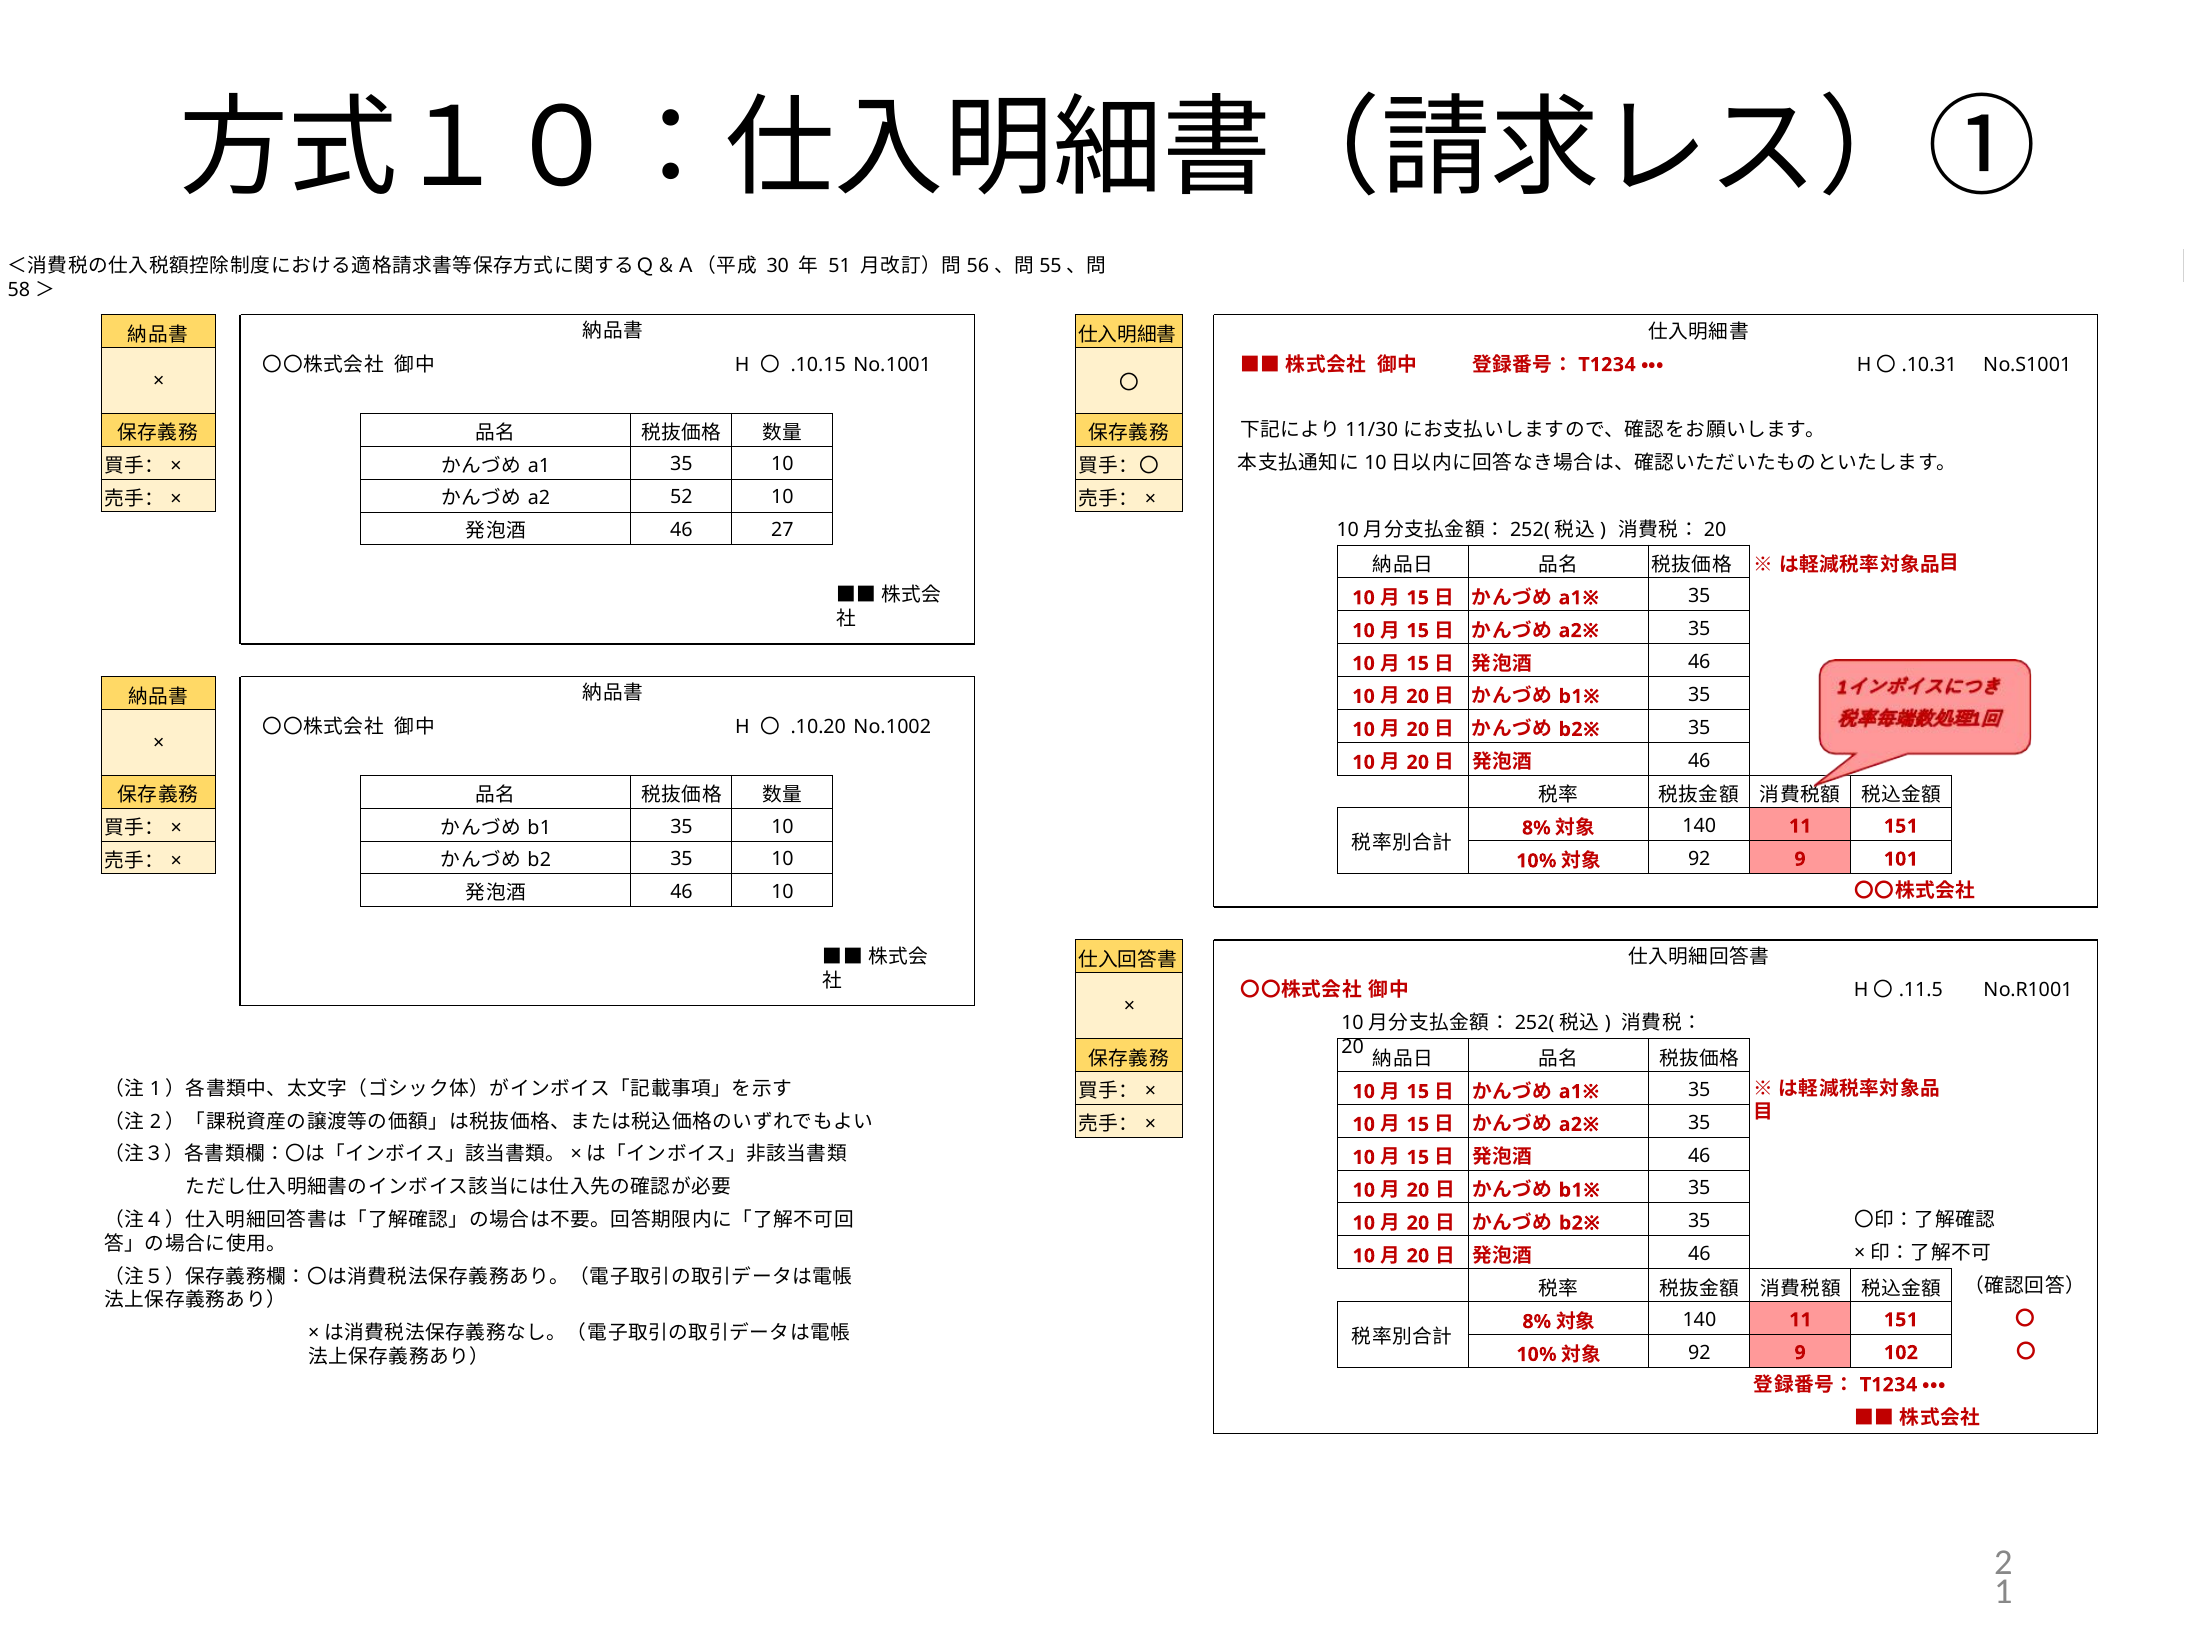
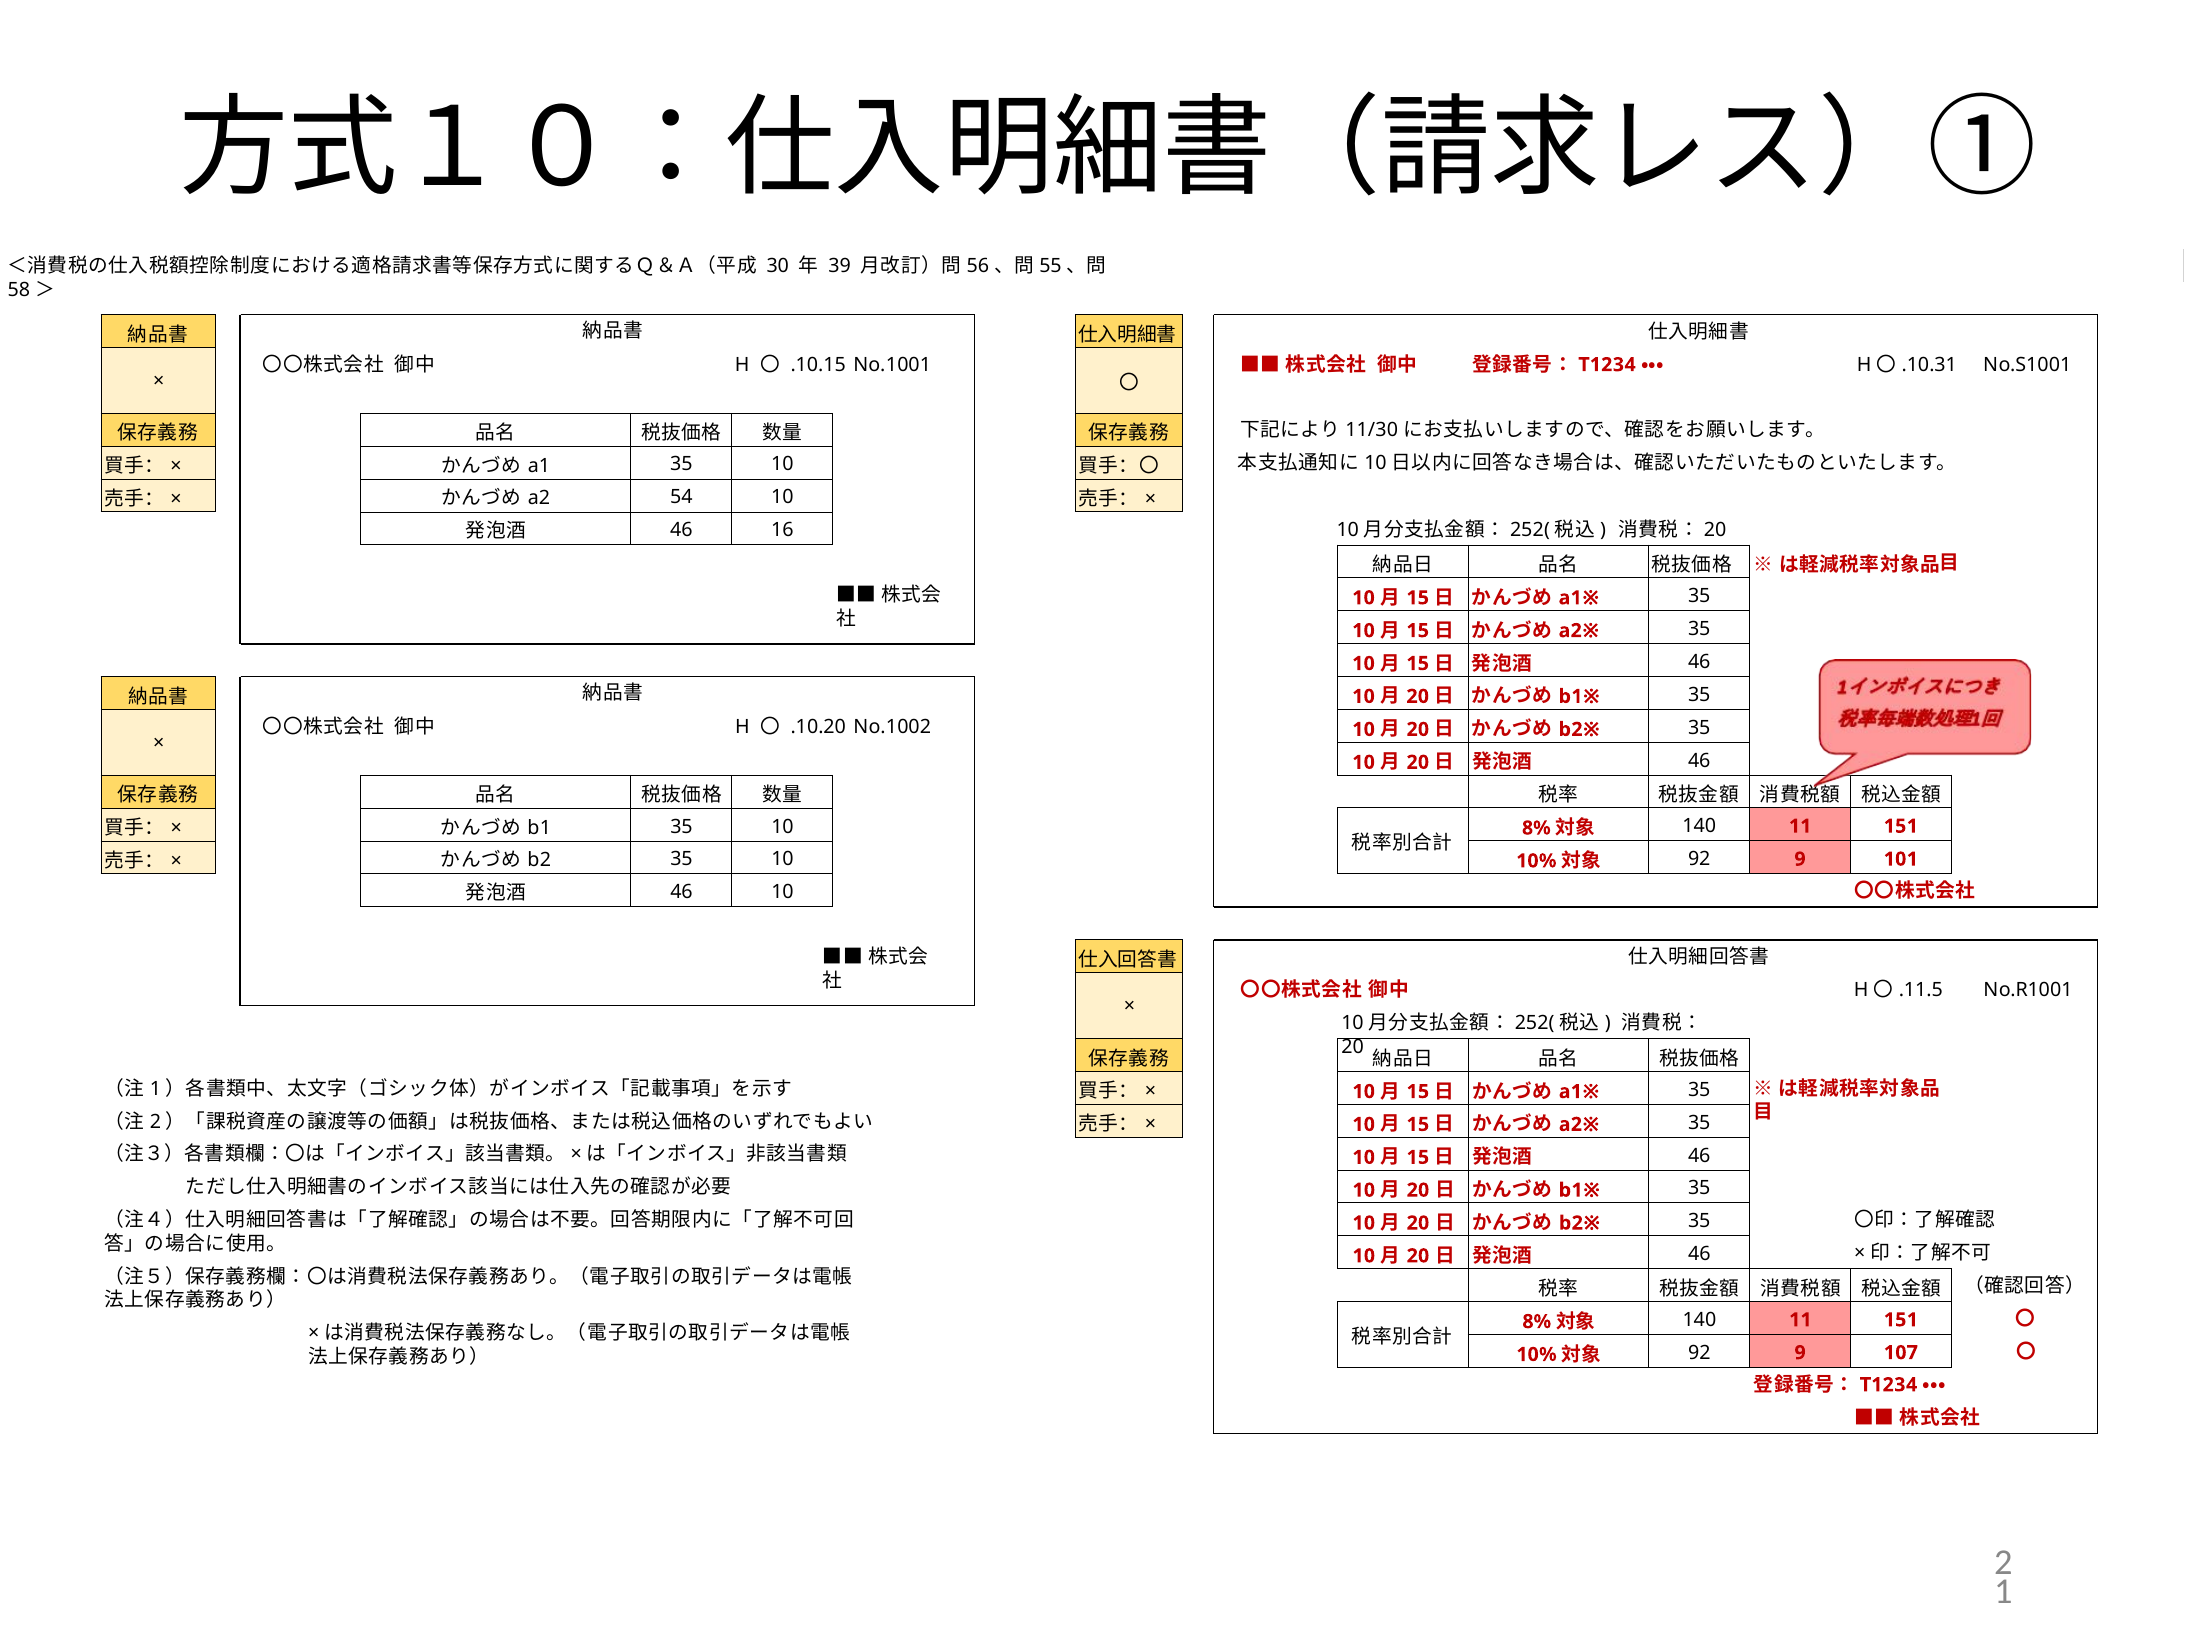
51: 51 -> 39 (840, 266)
52: 52 -> 54 (681, 497)
27: 27 -> 16 (782, 530)
102: 102 -> 107 (1901, 1352)
